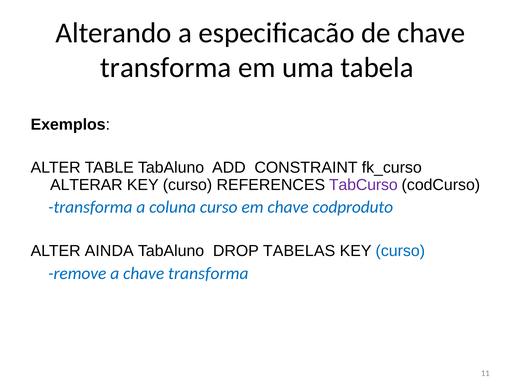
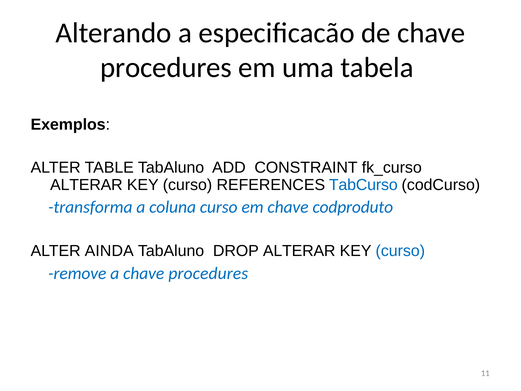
transforma: transforma -> procedures (166, 68)
TabCurso colour: purple -> blue (363, 185)
DROP TABELAS: TABELAS -> ALTERAR (299, 251)
a chave transforma: transforma -> procedures (208, 273)
